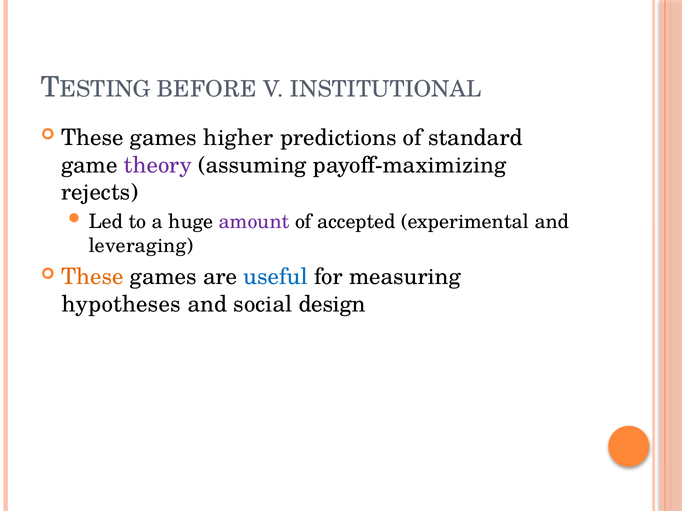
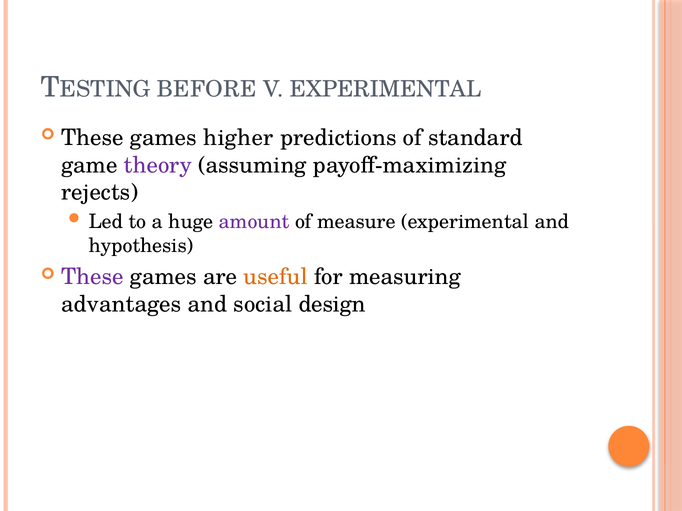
V INSTITUTIONAL: INSTITUTIONAL -> EXPERIMENTAL (386, 89)
accepted: accepted -> measure (356, 222)
leveraging: leveraging -> hypothesis (141, 246)
These colour: orange -> purple (92, 277)
useful colour: blue -> orange (276, 277)
hypotheses: hypotheses -> advantages (121, 304)
